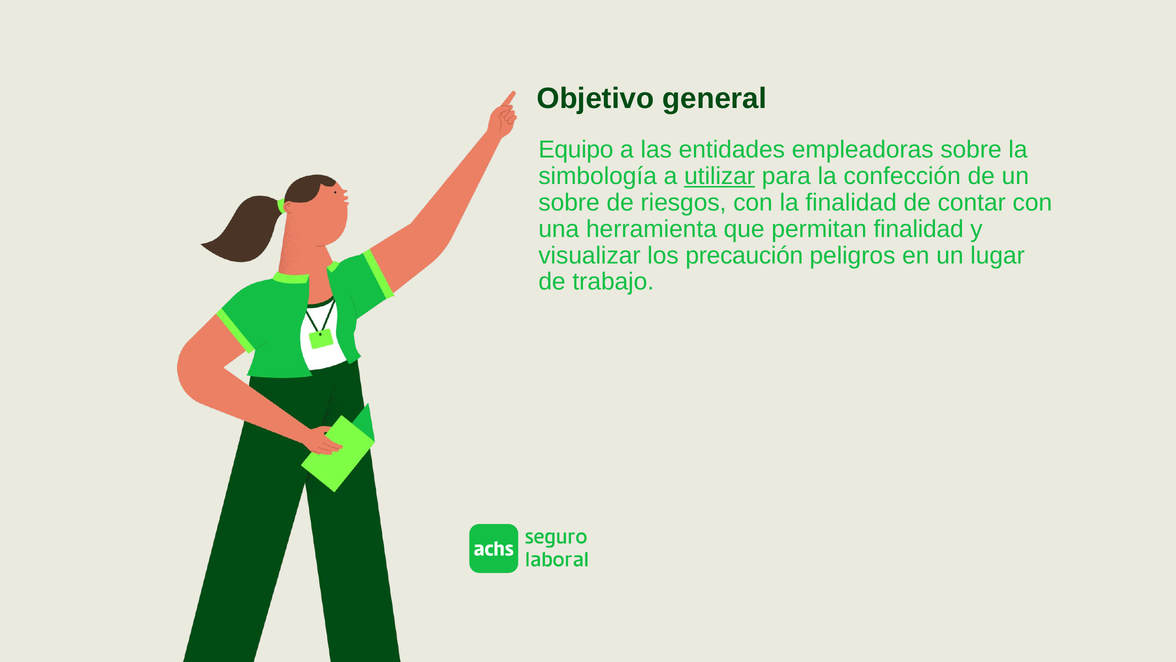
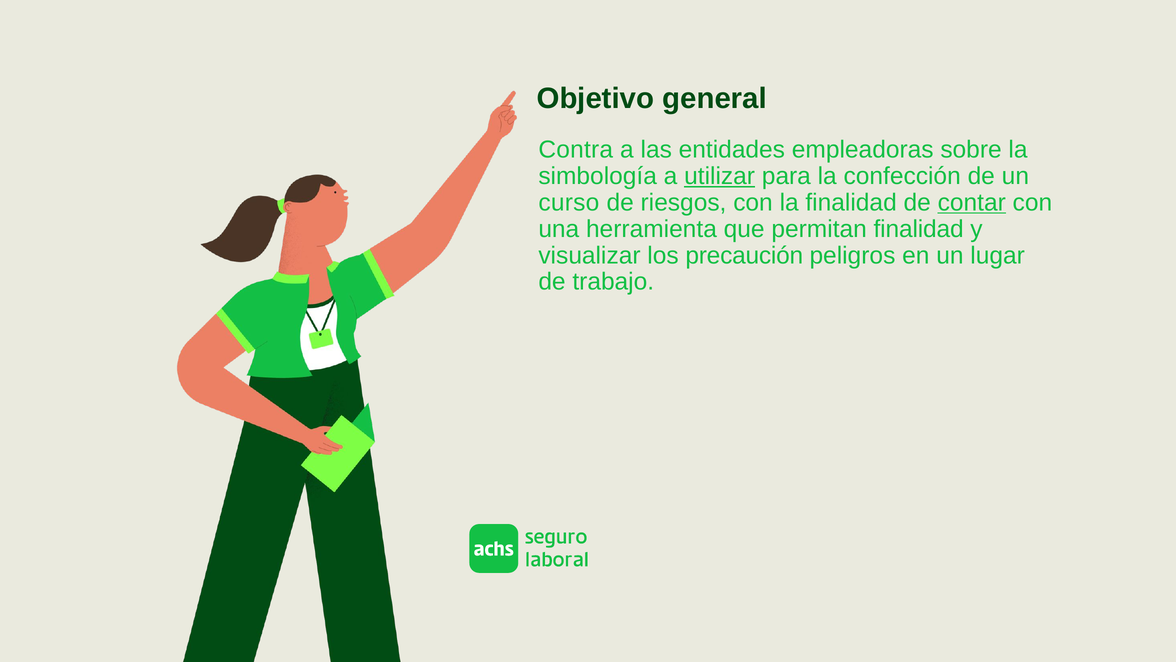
Equipo: Equipo -> Contra (576, 149)
sobre: sobre -> curso (569, 202)
contar underline: none -> present (972, 202)
